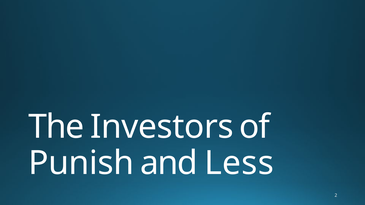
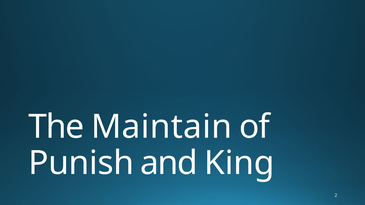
Investors: Investors -> Maintain (161, 127)
Less: Less -> King (239, 163)
